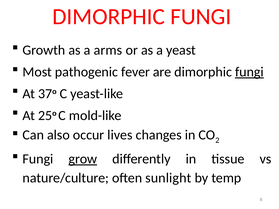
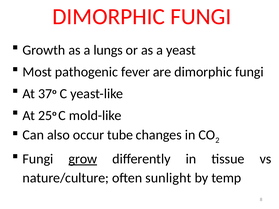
arms: arms -> lungs (108, 50)
fungi underline: present -> none (249, 72)
lives: lives -> tube (120, 135)
